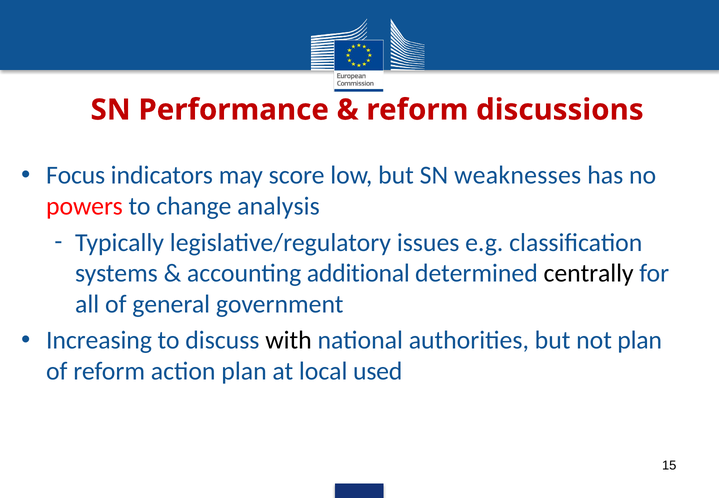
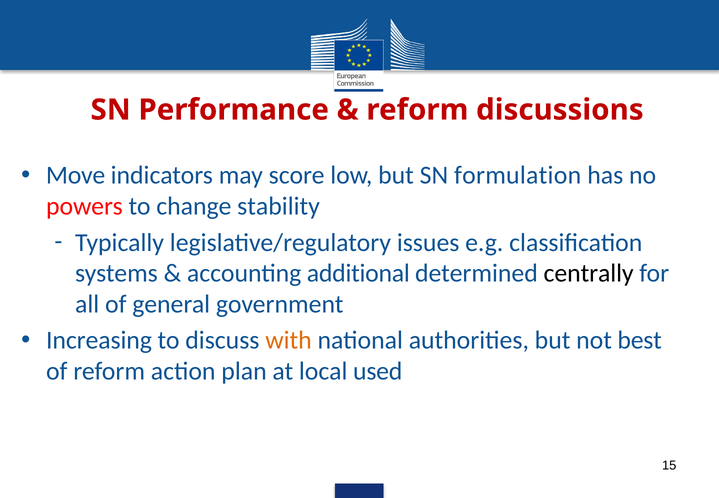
Focus: Focus -> Move (76, 175)
weaknesses: weaknesses -> formulation (518, 175)
analysis: analysis -> stability (279, 206)
with colour: black -> orange (289, 340)
not plan: plan -> best (640, 340)
